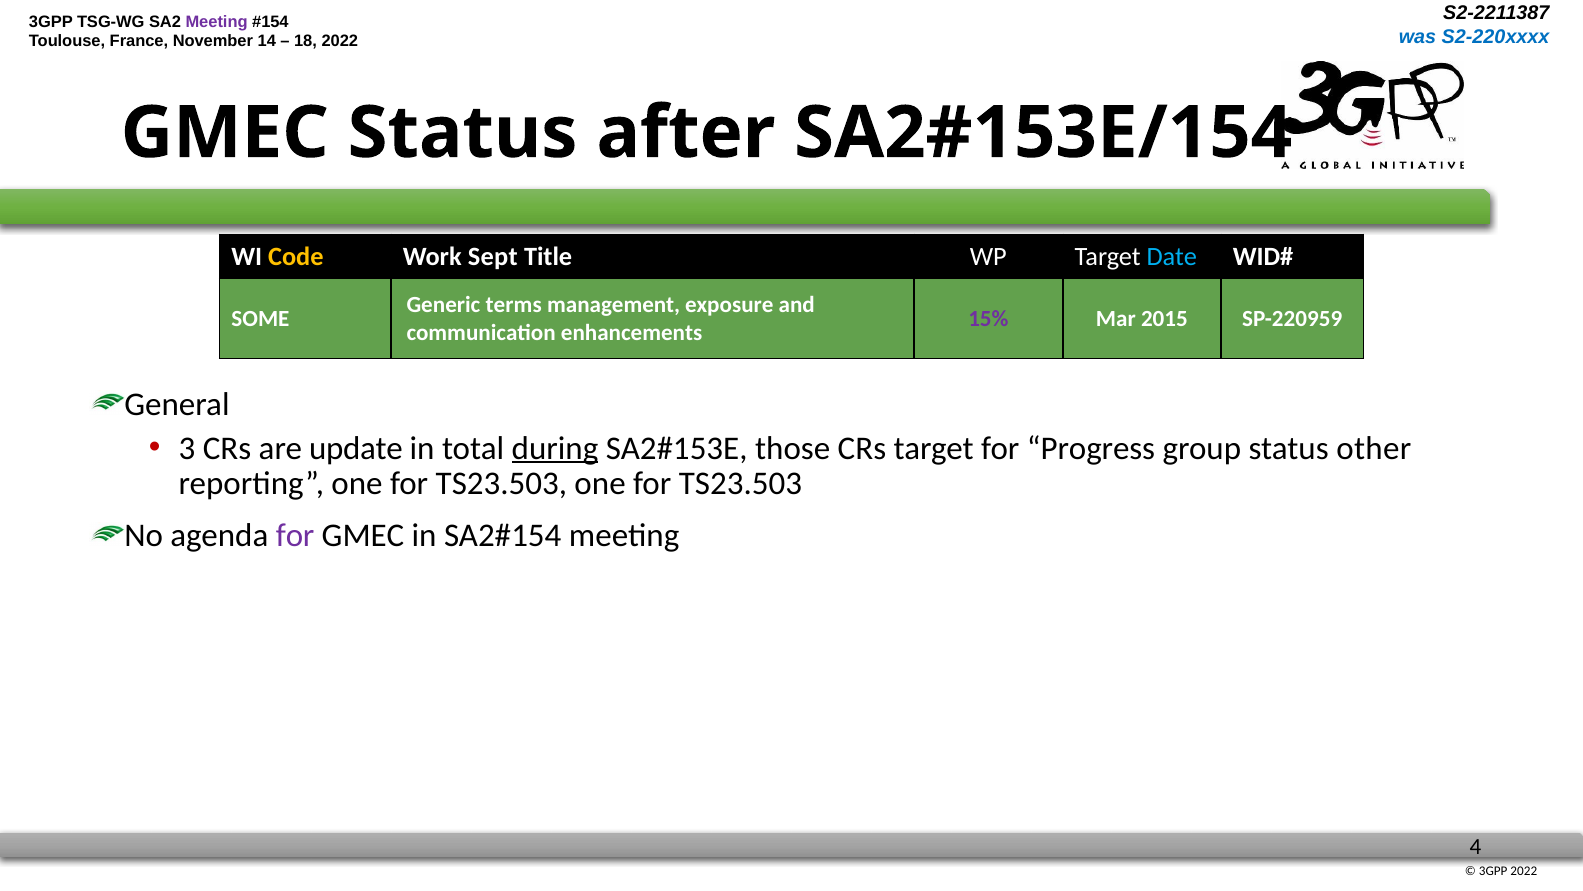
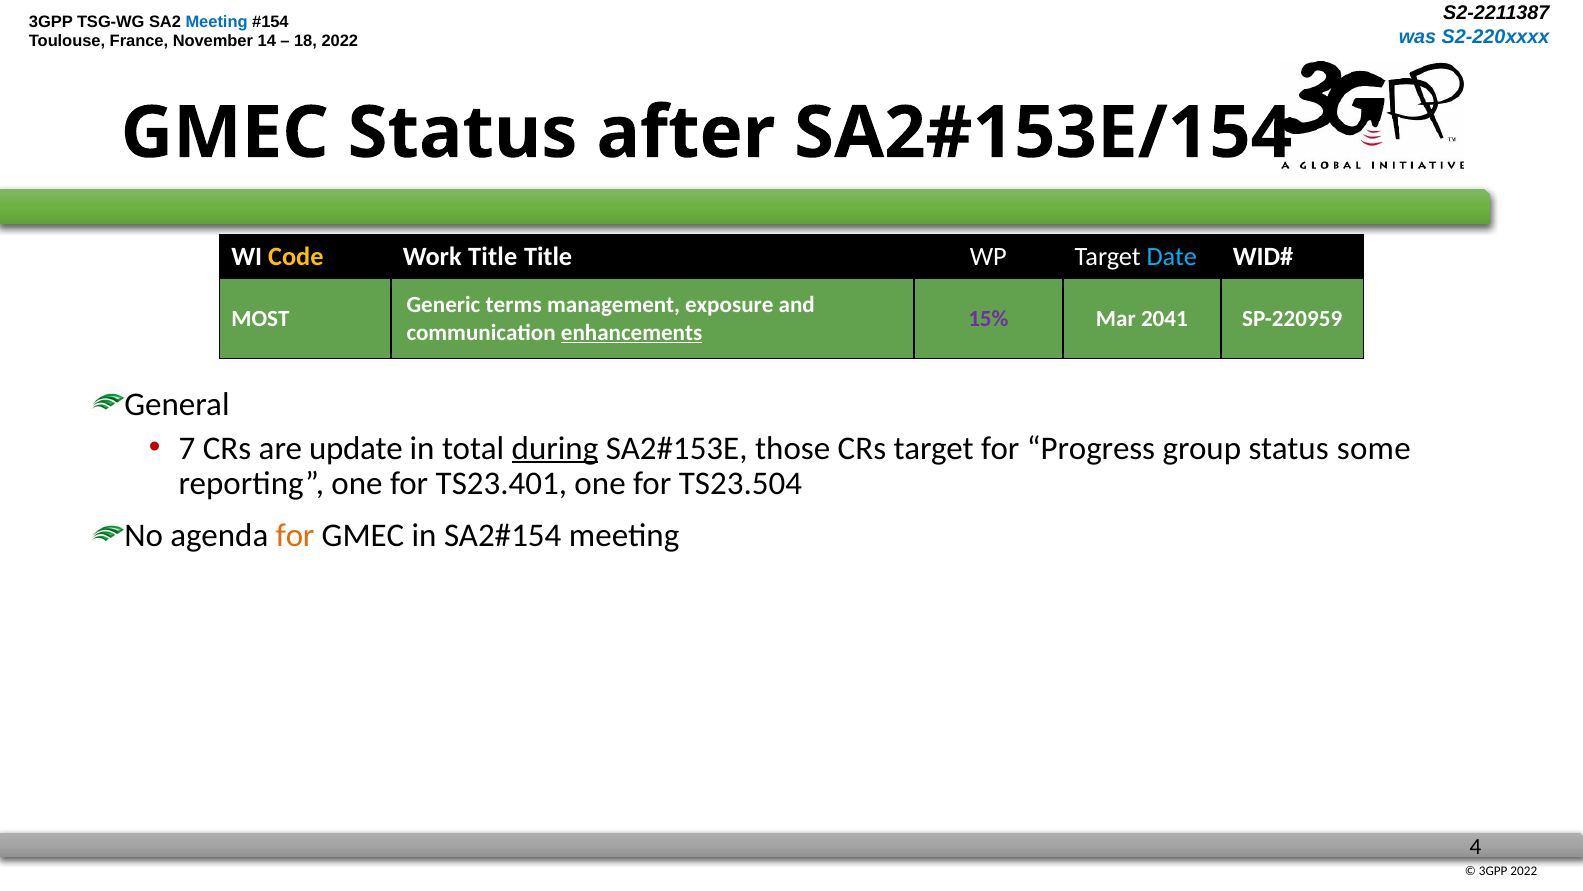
Meeting colour: purple -> blue (217, 22)
Work Sept: Sept -> Title (493, 257)
SOME: SOME -> MOST (260, 319)
2015: 2015 -> 2041 (1164, 319)
enhancements underline: none -> present (632, 333)
3: 3 -> 7 (187, 448)
other: other -> some (1374, 448)
reporting one for TS23.503: TS23.503 -> TS23.401 (501, 484)
TS23.503: TS23.503 -> TS23.504 (740, 484)
for colour: purple -> orange (295, 536)
